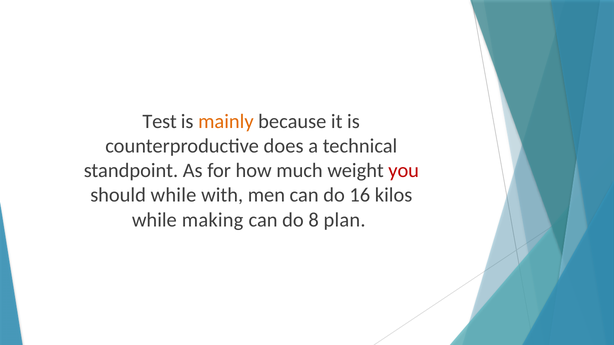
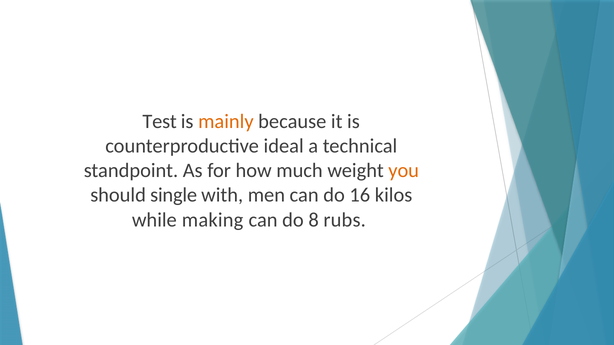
does: does -> ideal (284, 146)
you colour: red -> orange (404, 171)
should while: while -> single (174, 195)
plan: plan -> rubs (345, 220)
